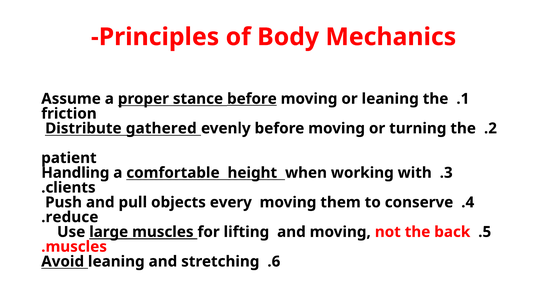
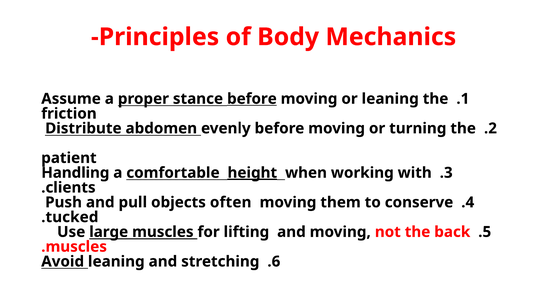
gathered: gathered -> abdomen (161, 128)
height underline: none -> present (252, 173)
every: every -> often (231, 203)
reduce: reduce -> tucked (72, 217)
